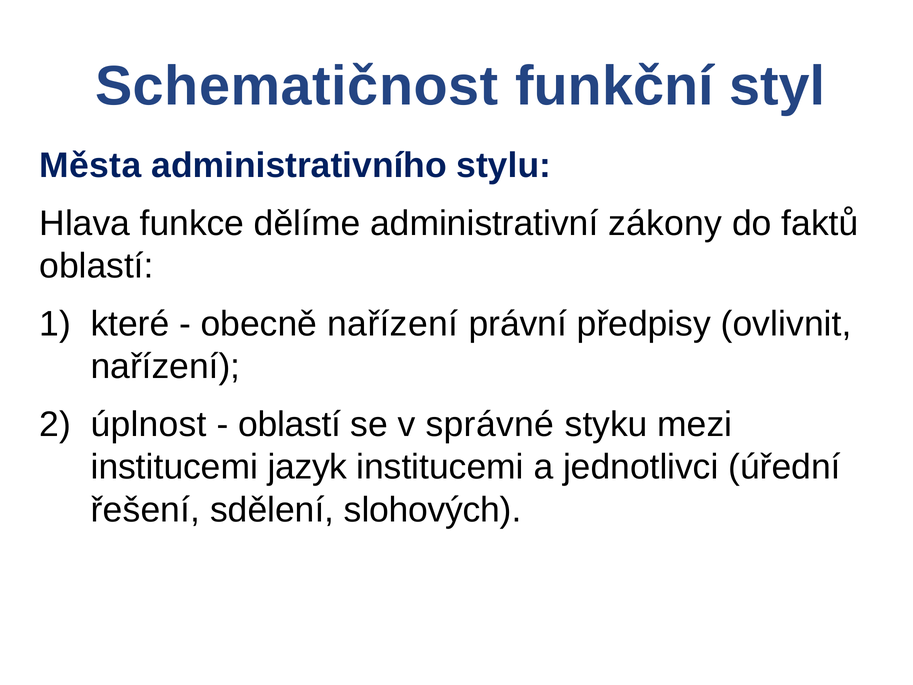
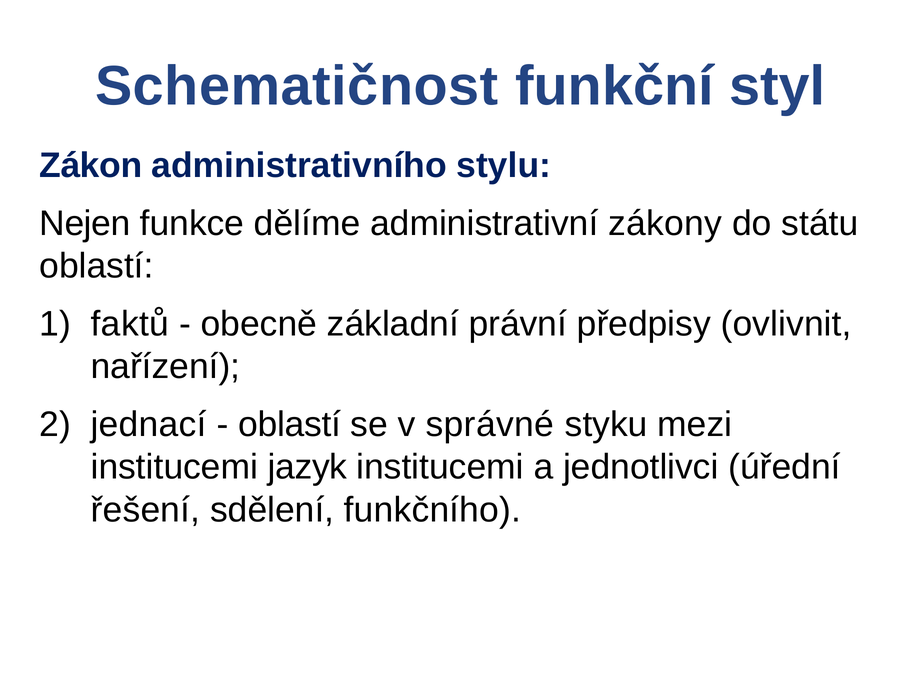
Města: Města -> Zákon (91, 166)
Hlava: Hlava -> Nejen (85, 223)
faktů: faktů -> státu (820, 223)
které: které -> faktů (130, 324)
obecně nařízení: nařízení -> základní (393, 324)
úplnost: úplnost -> jednací (149, 424)
slohových: slohových -> funkčního (433, 510)
